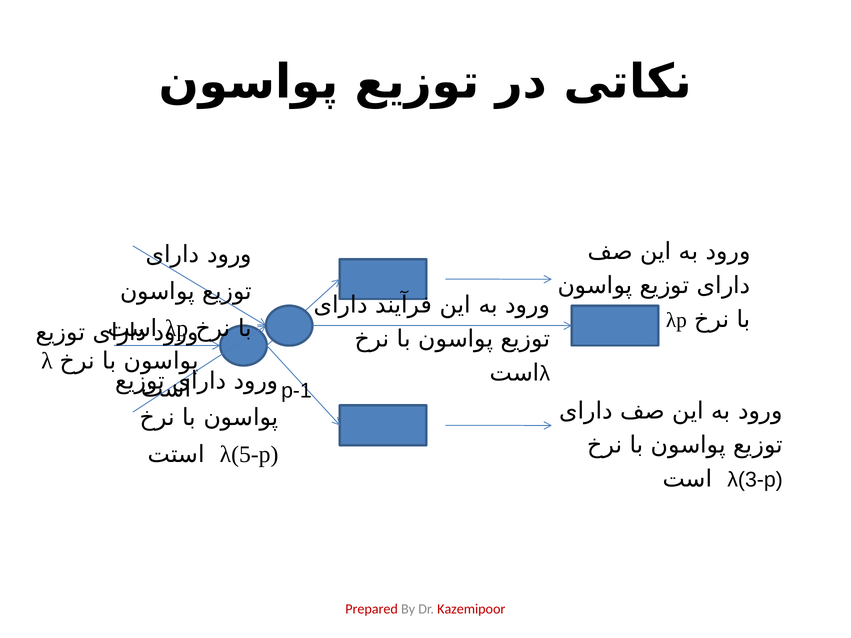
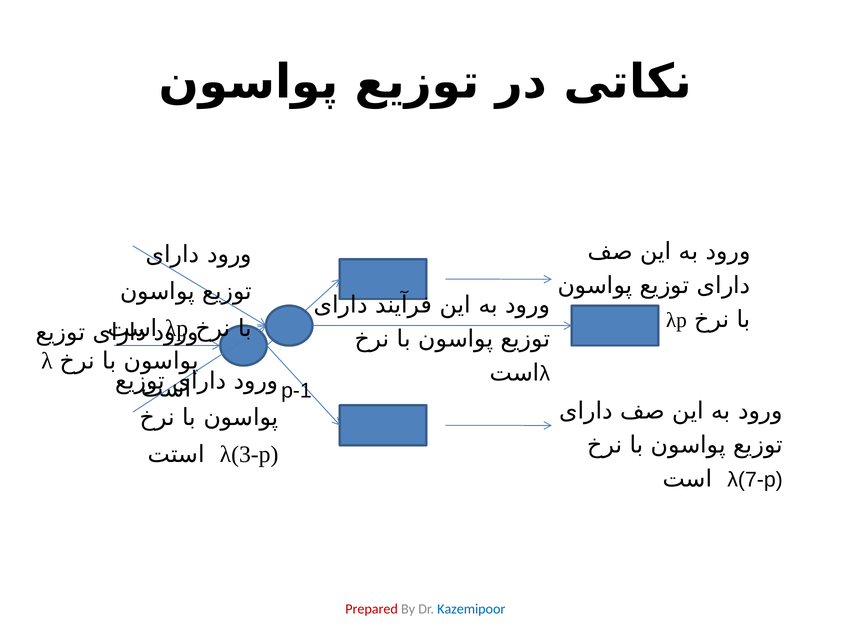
λ(5-p: λ(5-p -> λ(3-p (249, 455)
λ(3-p: λ(3-p -> λ(7-p (755, 480)
Kazemipoor colour: red -> blue (471, 610)
